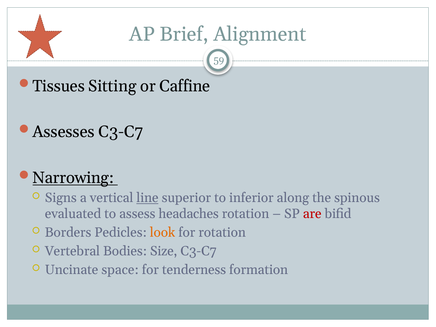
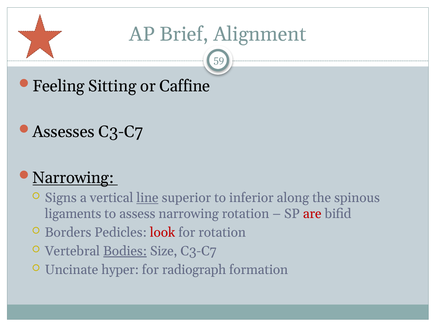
Tissues: Tissues -> Feeling (59, 86)
evaluated: evaluated -> ligaments (73, 214)
assess headaches: headaches -> narrowing (189, 214)
look colour: orange -> red (163, 233)
Bodies underline: none -> present (125, 251)
space: space -> hyper (120, 270)
tenderness: tenderness -> radiograph (194, 270)
